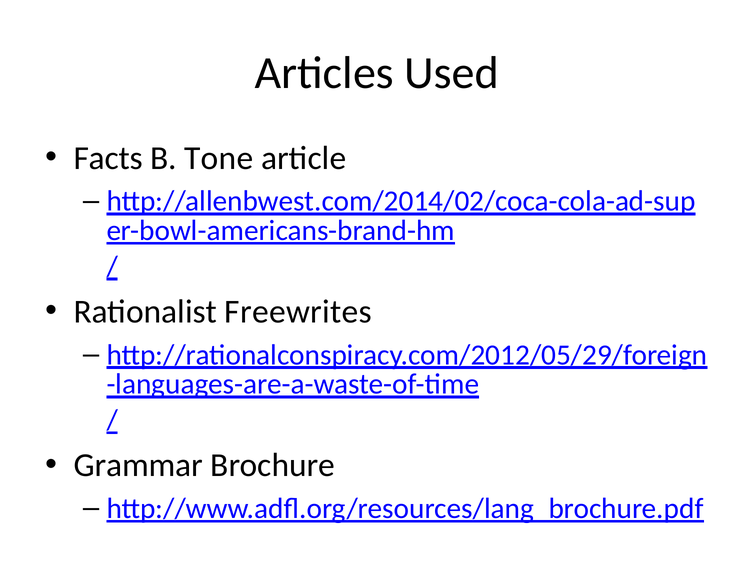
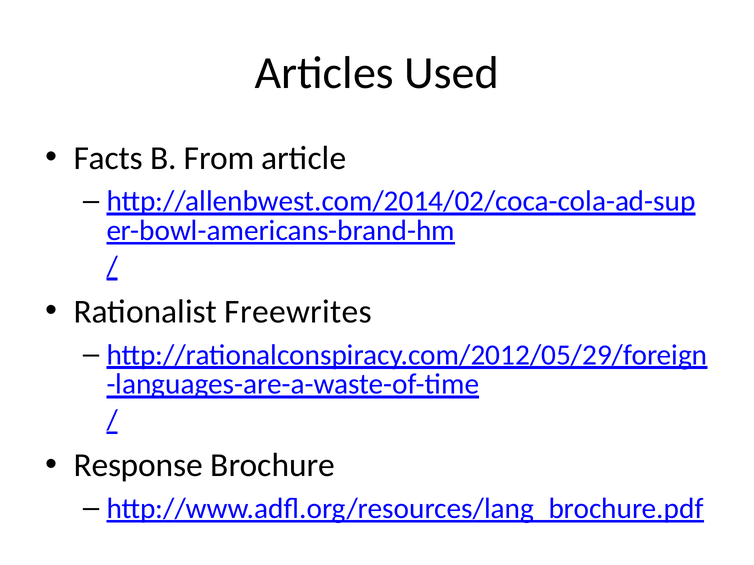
Tone: Tone -> From (219, 158)
Grammar: Grammar -> Response (138, 466)
